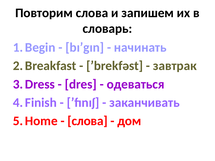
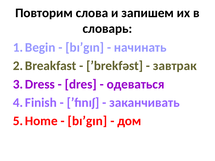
слова: слова -> bıʹgın (87, 121)
